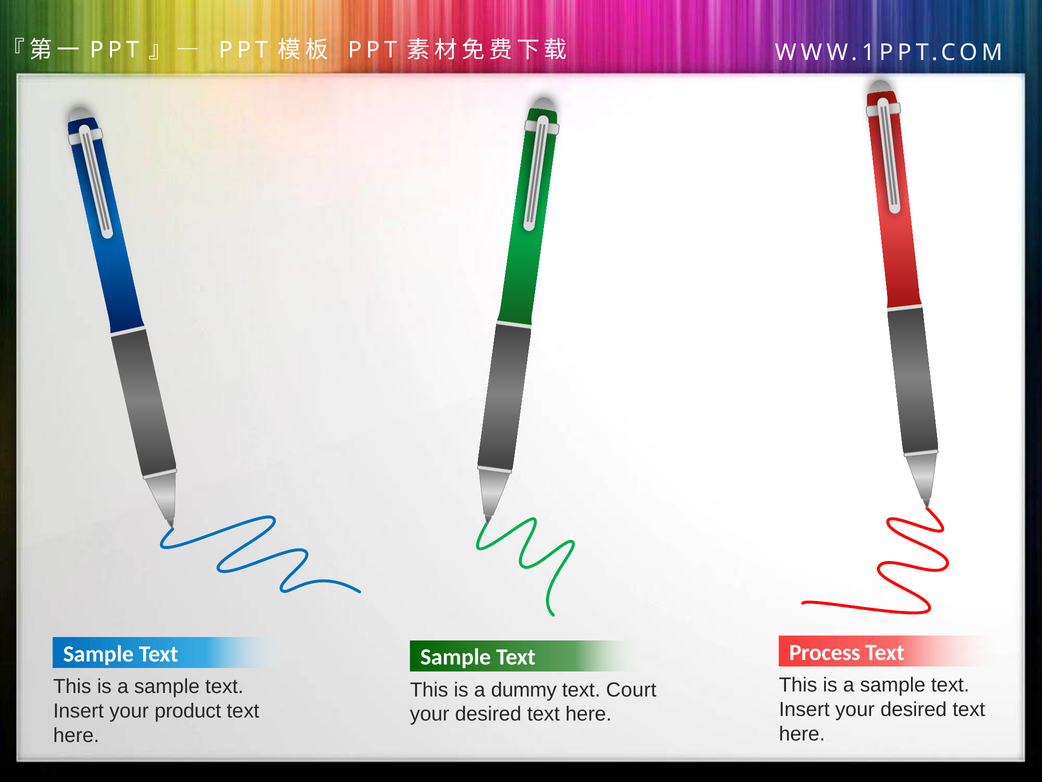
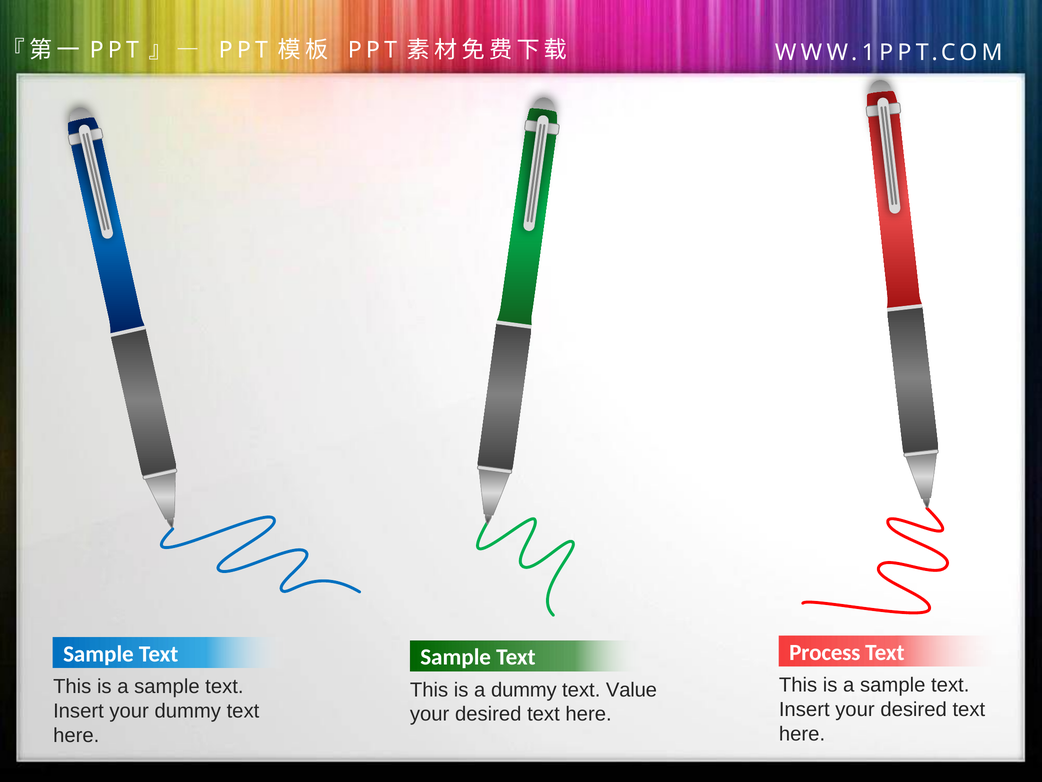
Court: Court -> Value (631, 689)
your product: product -> dummy (188, 711)
